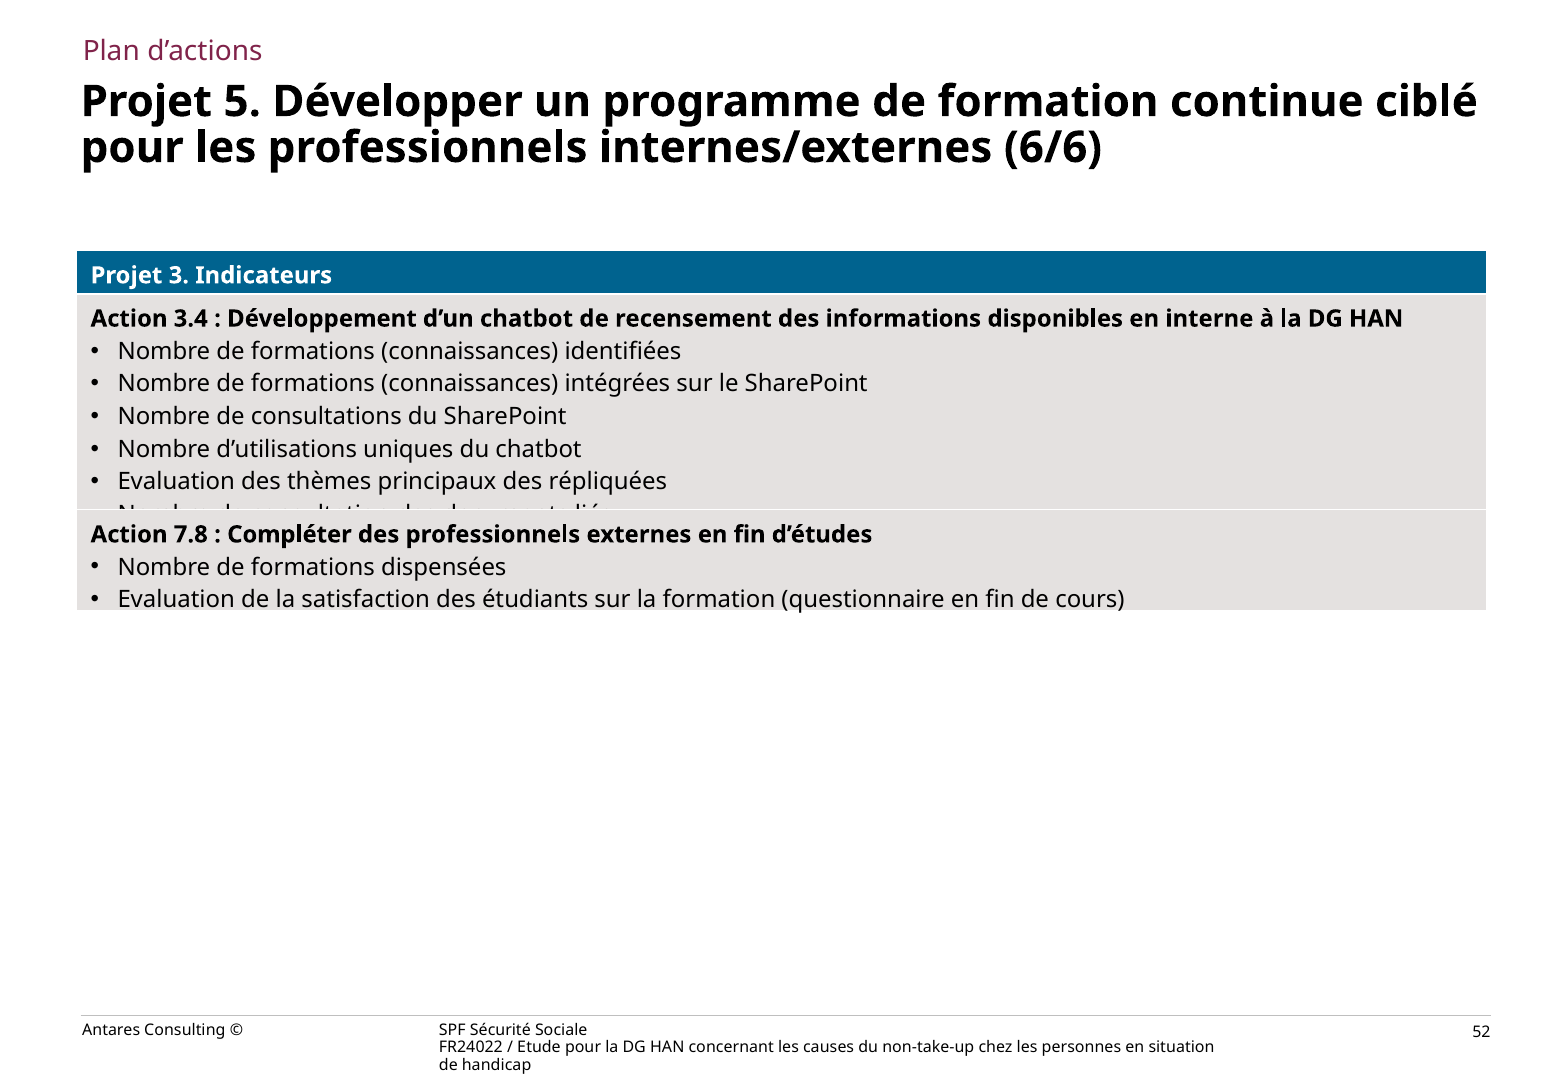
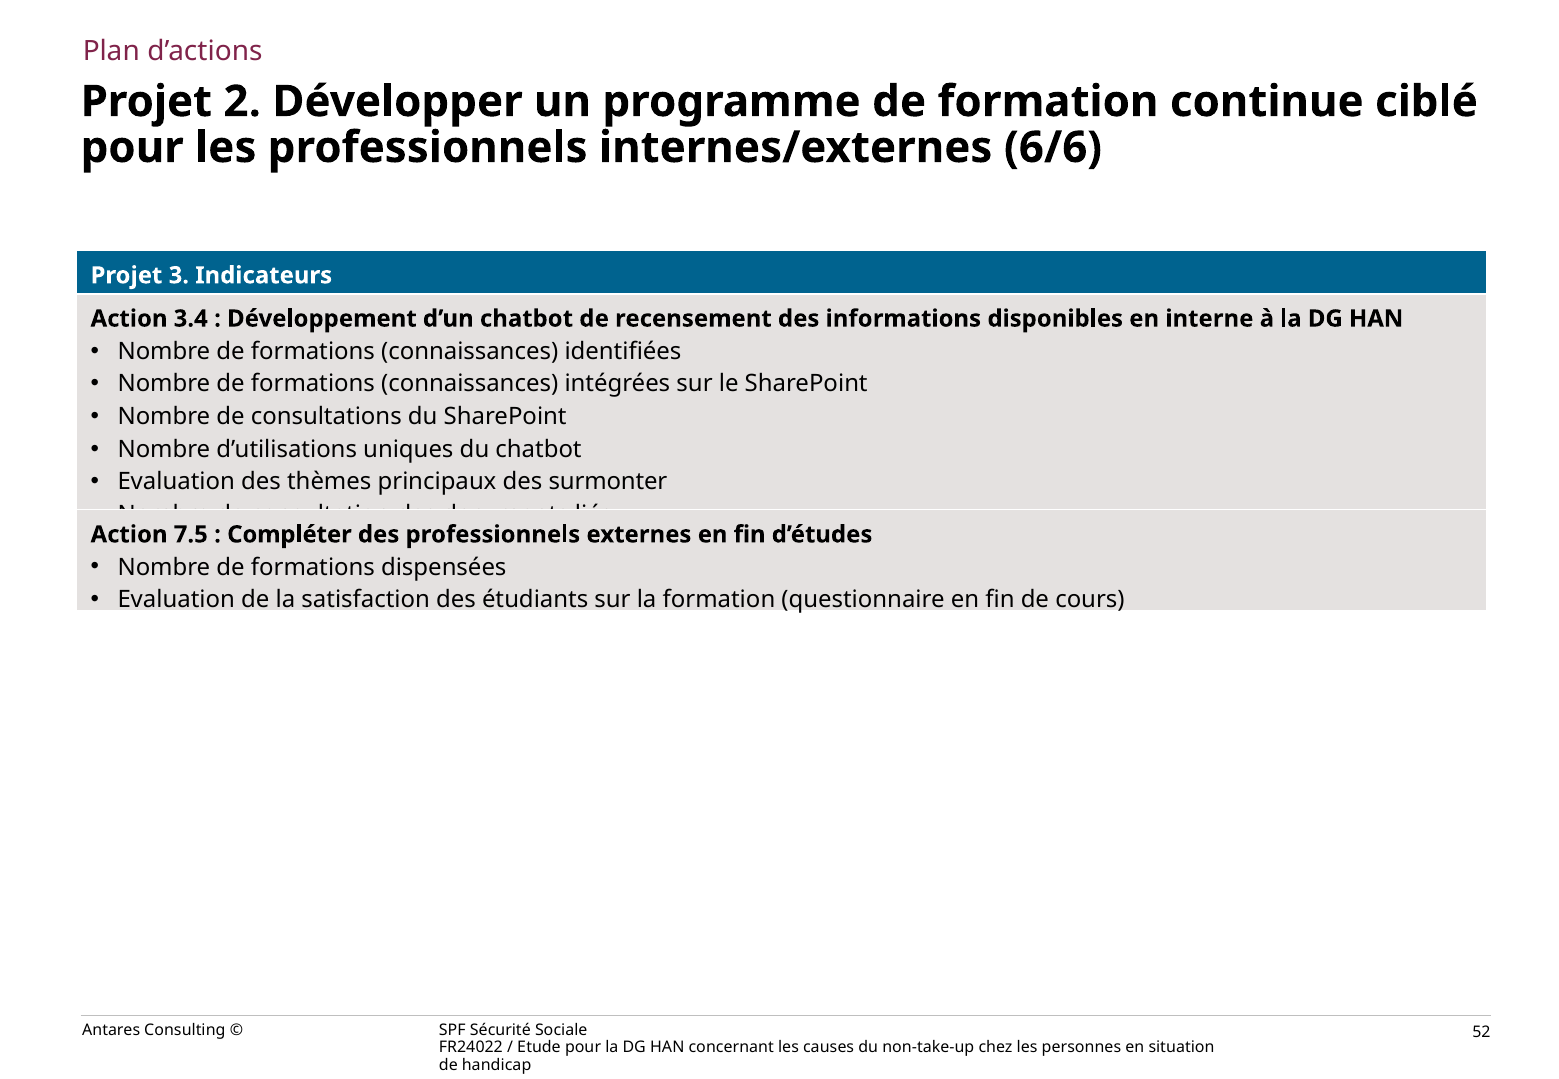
5: 5 -> 2 (242, 102)
répliquées: répliquées -> surmonter (608, 482)
7.8: 7.8 -> 7.5 (191, 535)
